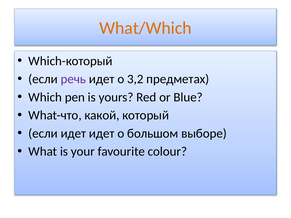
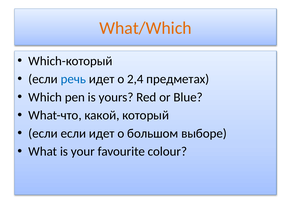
речь colour: purple -> blue (73, 79)
3,2: 3,2 -> 2,4 (135, 79)
если идет: идет -> если (73, 133)
